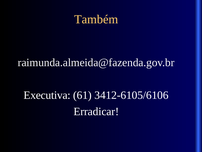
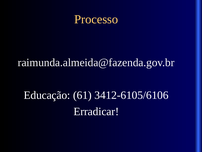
Também: Também -> Processo (96, 19)
Executiva: Executiva -> Educação (47, 95)
